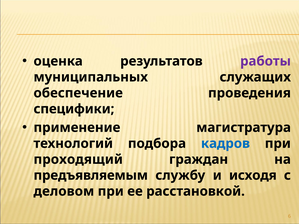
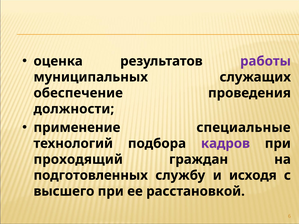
специфики: специфики -> должности (74, 109)
магистратура: магистратура -> специальные (244, 128)
кадров colour: blue -> purple (225, 144)
предъявляемым: предъявляемым -> подготовленных (91, 176)
деловом: деловом -> высшего (64, 191)
